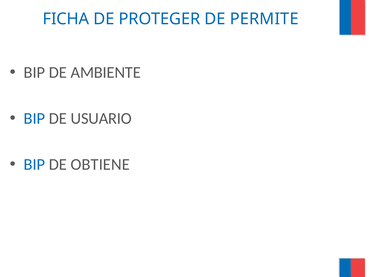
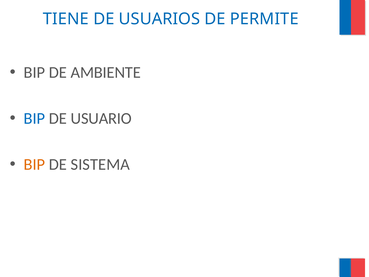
FICHA: FICHA -> TIENE (66, 19)
PROTEGER: PROTEGER -> USUARIOS (159, 19)
BIP colour: blue -> orange (34, 164)
OBTIENE: OBTIENE -> SISTEMA (100, 164)
